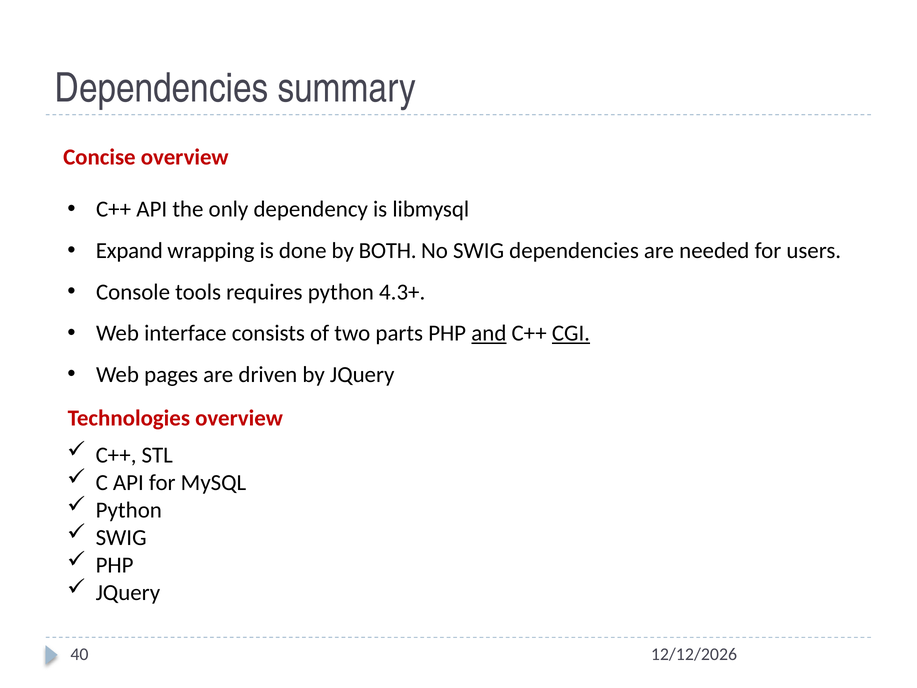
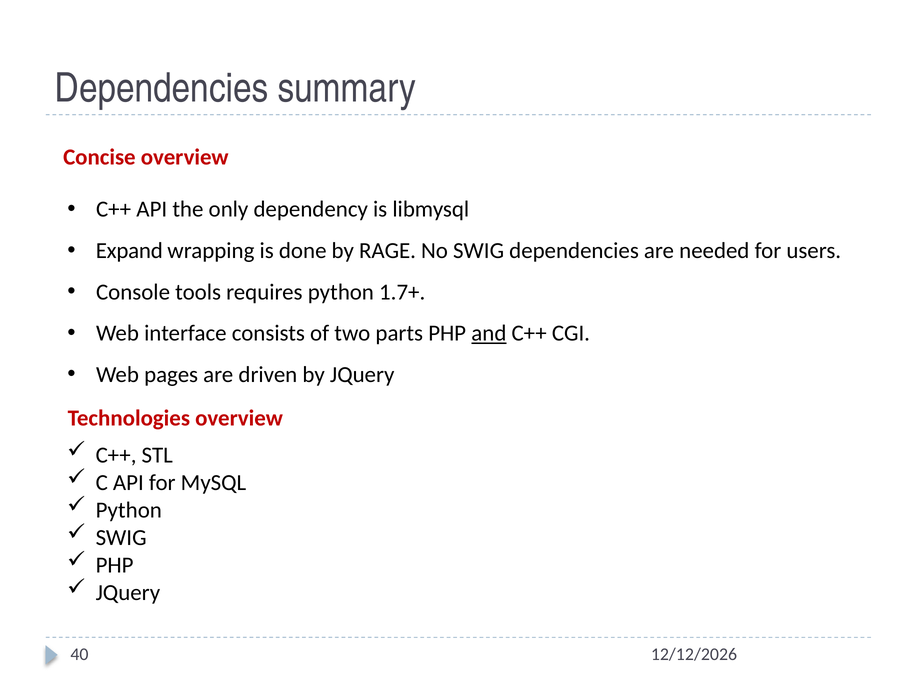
BOTH: BOTH -> RAGE (388, 251)
4.3+: 4.3+ -> 1.7+ (402, 292)
CGI underline: present -> none (571, 333)
